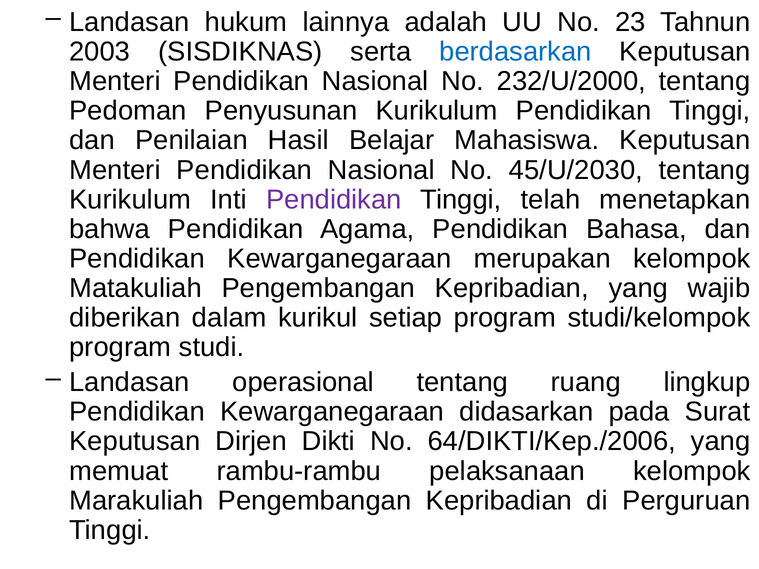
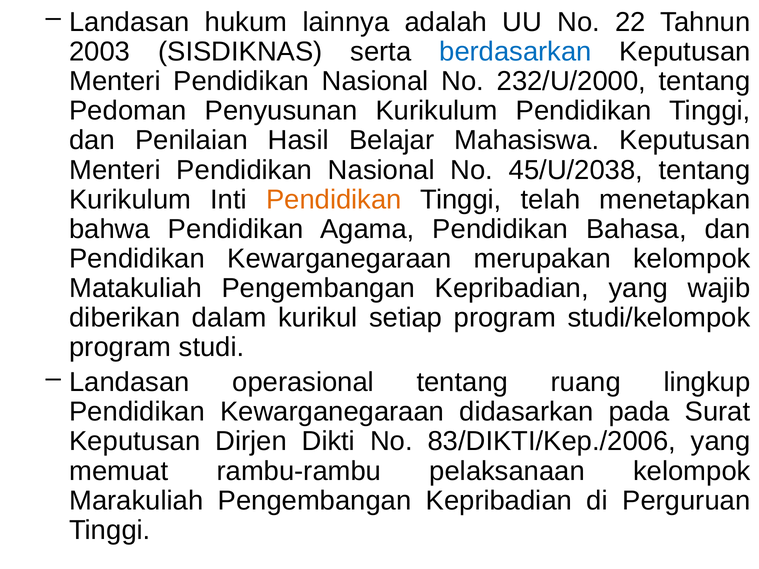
23: 23 -> 22 (630, 22)
45/U/2030: 45/U/2030 -> 45/U/2038 (576, 170)
Pendidikan colour: purple -> orange (334, 200)
64/DIKTI/Kep./2006: 64/DIKTI/Kep./2006 -> 83/DIKTI/Kep./2006 (552, 442)
